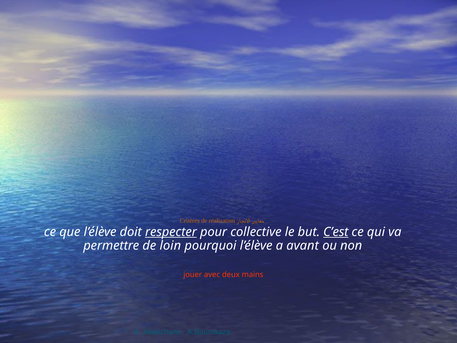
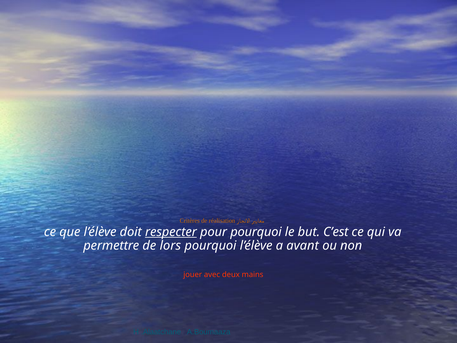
pour collective: collective -> pourquoi (256, 232)
C’est underline: present -> none (336, 232)
loin: loin -> lors (170, 245)
